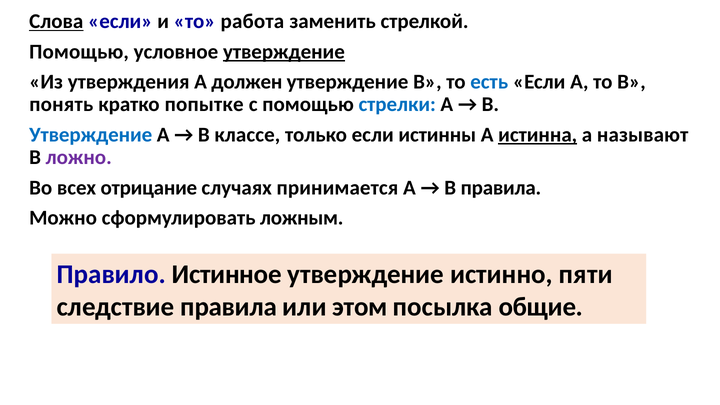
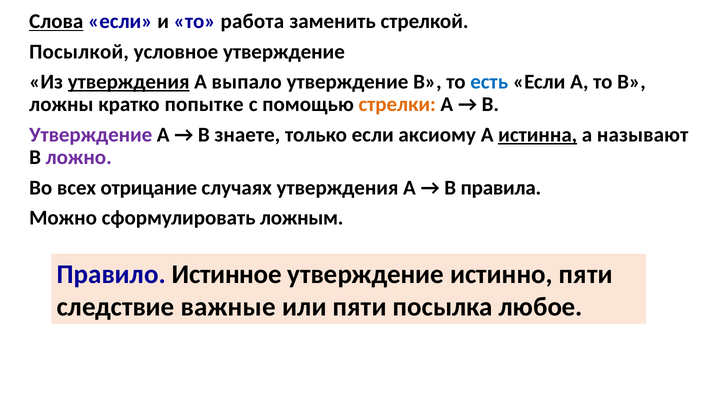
Помощью: Помощью -> Посылкой (79, 52)
утверждение underline: present -> none (284, 52)
утверждения underline: none -> present (129, 82)
должен: должен -> выпало (247, 82)
понять: понять -> ложны (61, 105)
стрелки colour: blue -> orange (397, 105)
Утверждение colour: blue -> purple (91, 135)
классе: классе -> знаете (247, 135)
истинны: истинны -> аксиому (437, 135)
случаях принимается: принимается -> утверждения (338, 188)
следствие правила: правила -> важные (228, 307)
или этом: этом -> пяти (360, 307)
общие: общие -> любое (541, 307)
